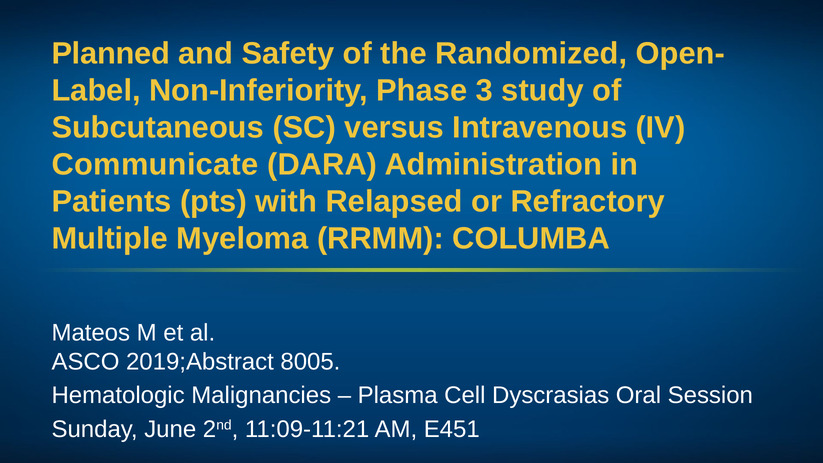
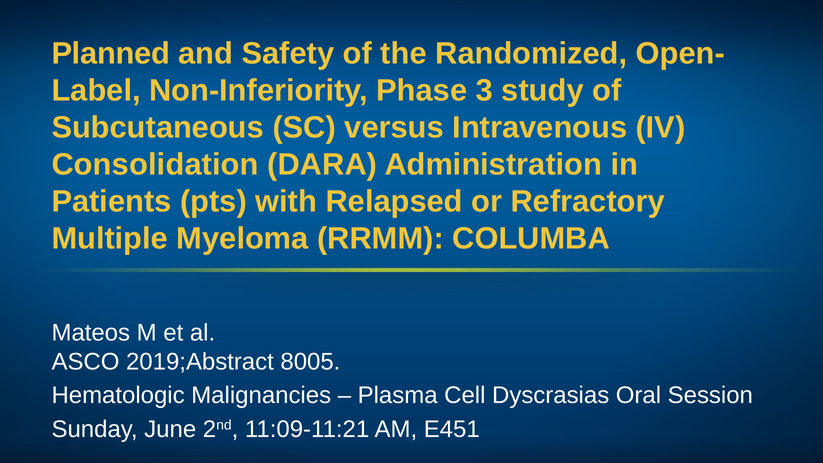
Communicate: Communicate -> Consolidation (155, 165)
